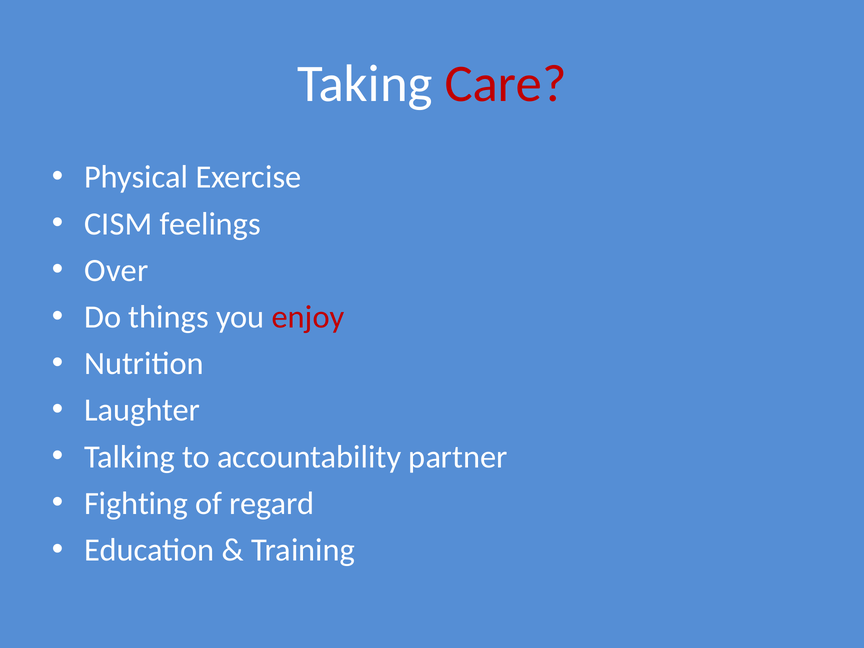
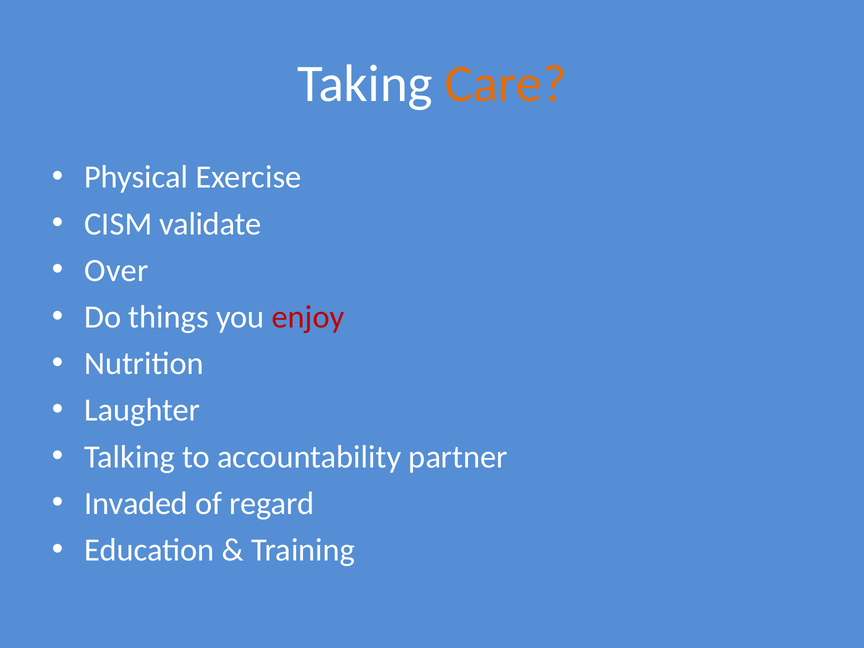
Care colour: red -> orange (506, 84)
feelings: feelings -> validate (210, 224)
Fighting: Fighting -> Invaded (136, 503)
